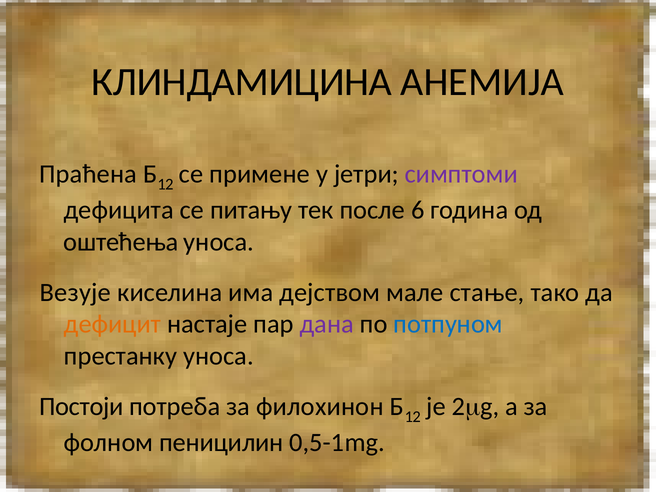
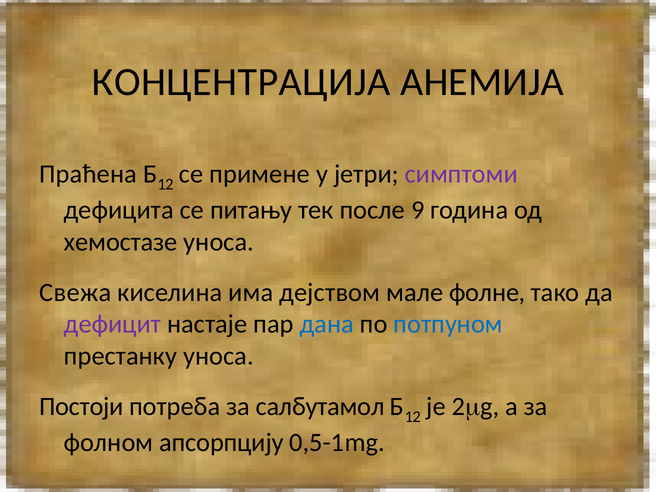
КЛИНДАМИЦИНА: КЛИНДАМИЦИНА -> КОНЦЕНТРАЦИЈА (241, 82)
6: 6 -> 9 (418, 210)
оштећења: оштећења -> хемостазе (121, 242)
Везује: Везује -> Свежа (75, 292)
стање: стање -> фолне (487, 292)
дефицит colour: orange -> purple (113, 324)
дана colour: purple -> blue (327, 324)
филохинон: филохинон -> салбутамол (320, 406)
пеницилин: пеницилин -> апсорпцију (221, 443)
